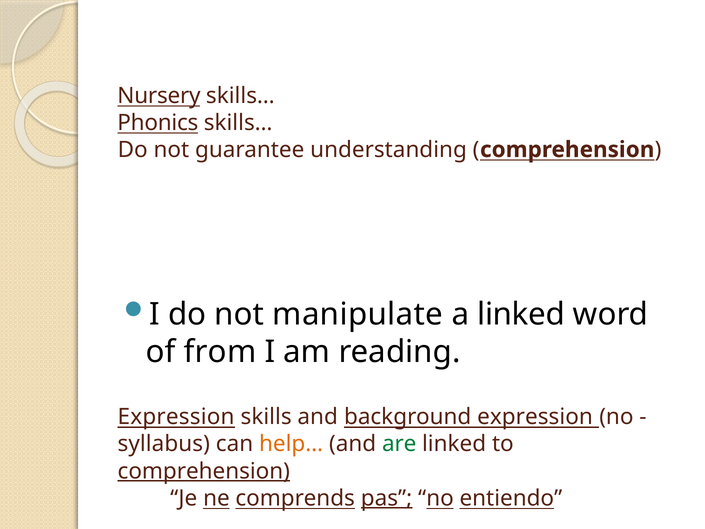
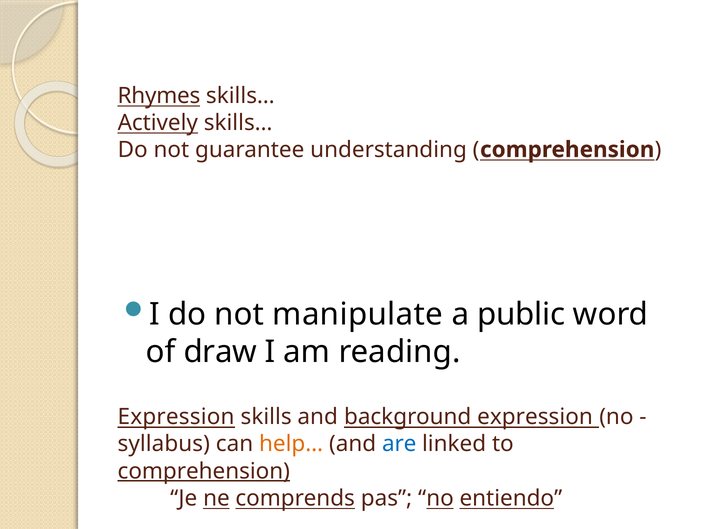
Nursery: Nursery -> Rhymes (159, 96)
Phonics: Phonics -> Actively (158, 123)
a linked: linked -> public (521, 314)
from: from -> draw (220, 352)
are colour: green -> blue (399, 444)
pas underline: present -> none (387, 498)
